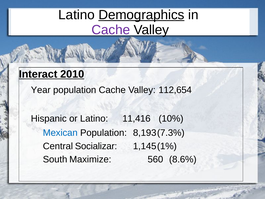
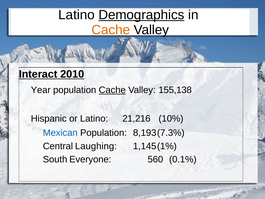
Cache colour: purple -> orange (111, 30)
Cache underline: none -> present (112, 90)
112,654: 112,654 -> 155,138 (175, 90)
11,416: 11,416 -> 21,216 (136, 118)
Socializar: Socializar -> Laughing (96, 146)
Maximize: Maximize -> Everyone (90, 159)
8.6%: 8.6% -> 0.1% (183, 159)
